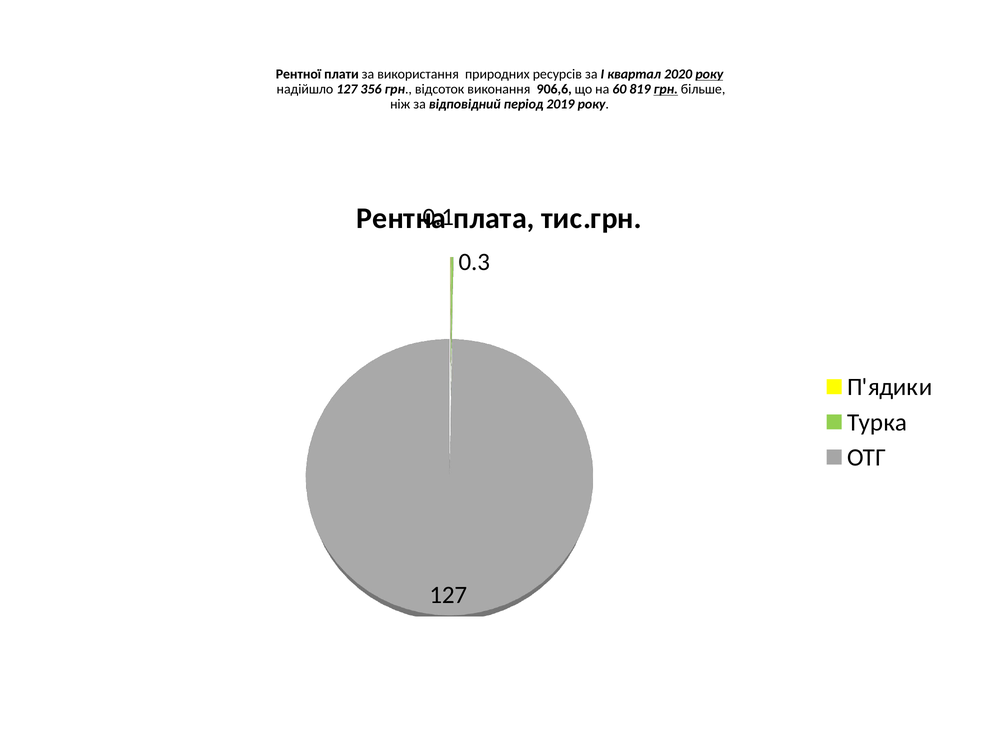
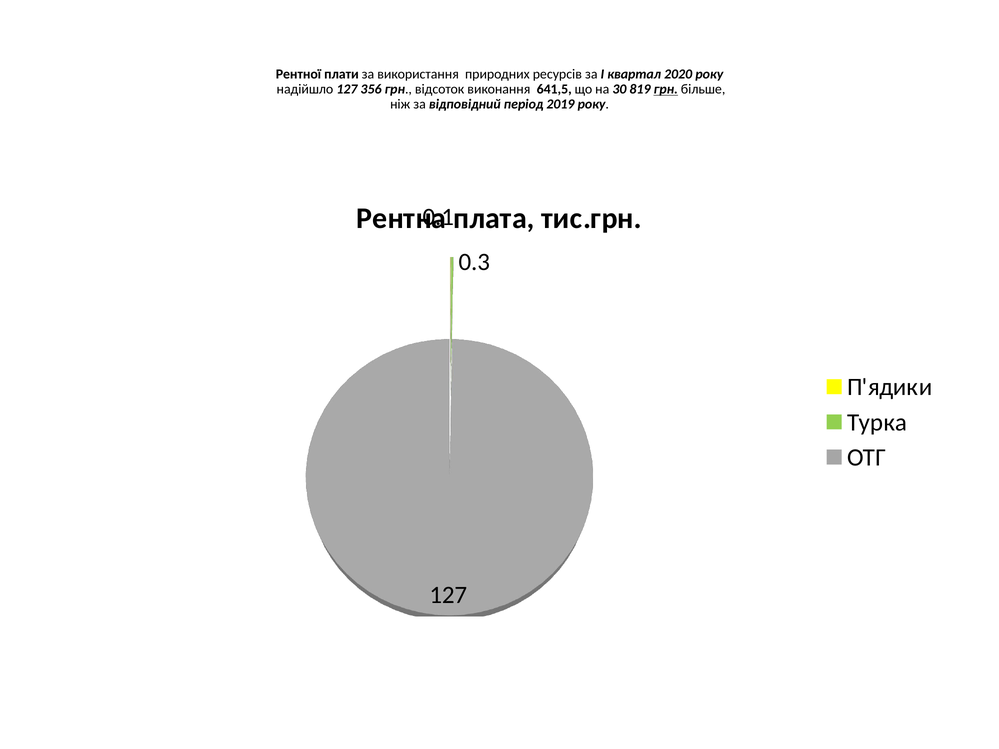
року underline: present -> none (709, 74)
906,6: 906,6 -> 641,5 (554, 89)
60: 60 -> 30 (619, 89)
